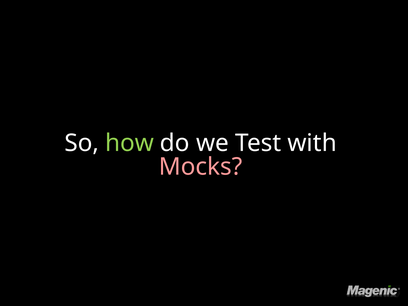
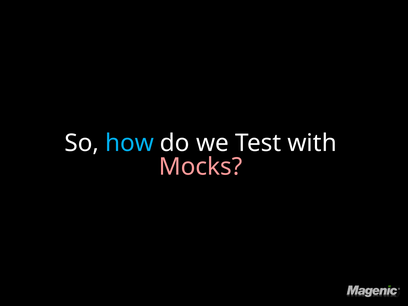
how colour: light green -> light blue (130, 143)
